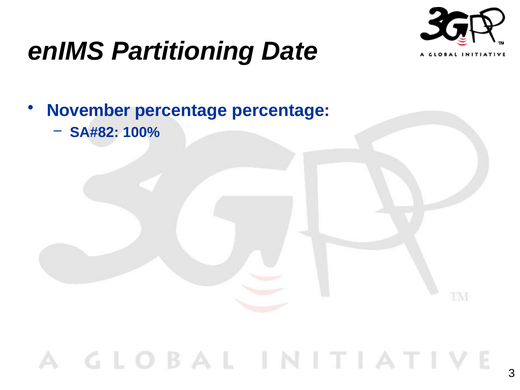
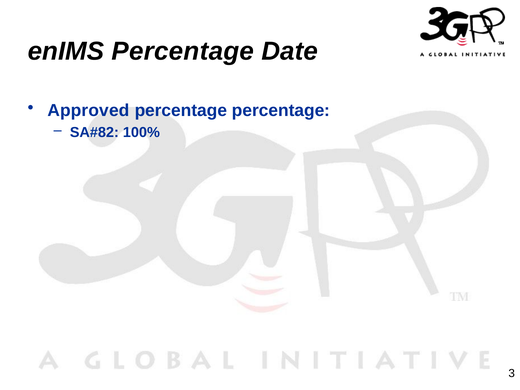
enIMS Partitioning: Partitioning -> Percentage (183, 51)
November: November -> Approved (88, 111)
